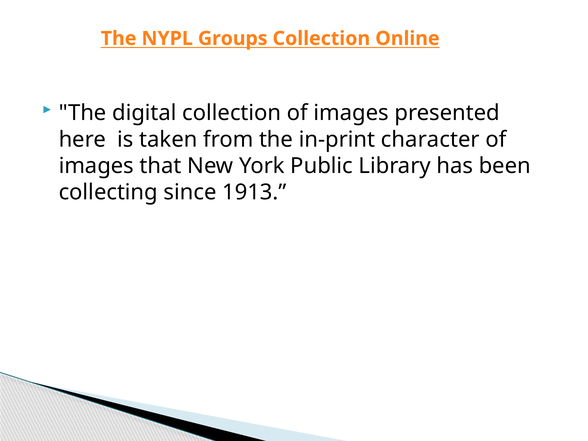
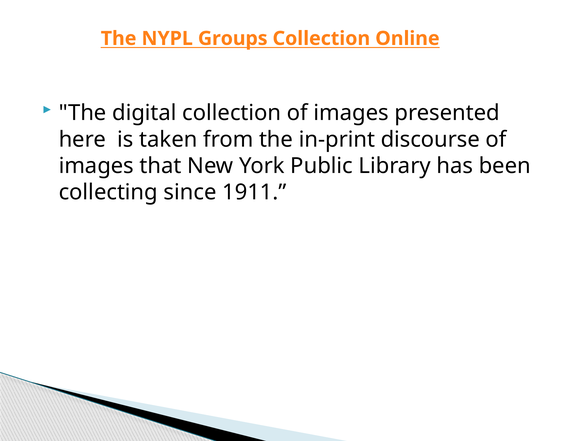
character: character -> discourse (430, 139)
1913: 1913 -> 1911 (254, 192)
